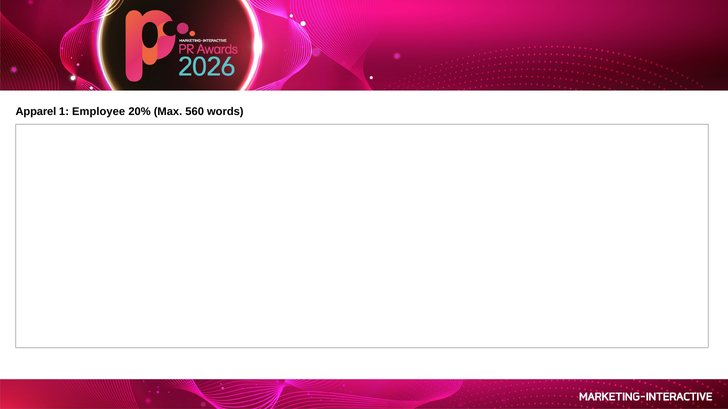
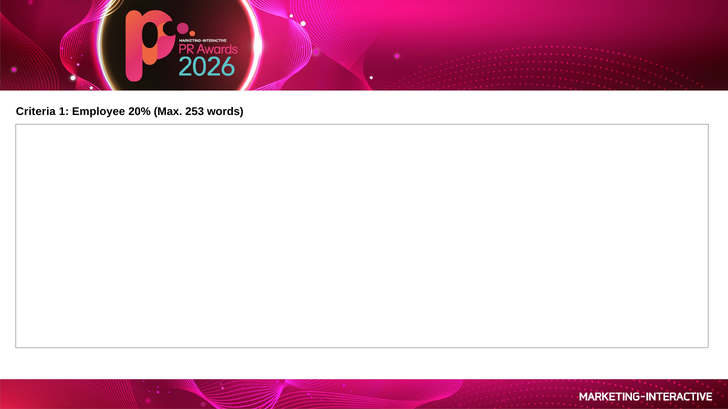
Apparel: Apparel -> Criteria (36, 112)
560: 560 -> 253 (195, 112)
